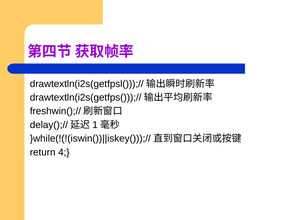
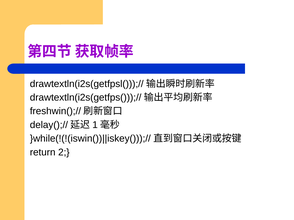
4: 4 -> 2 (64, 153)
